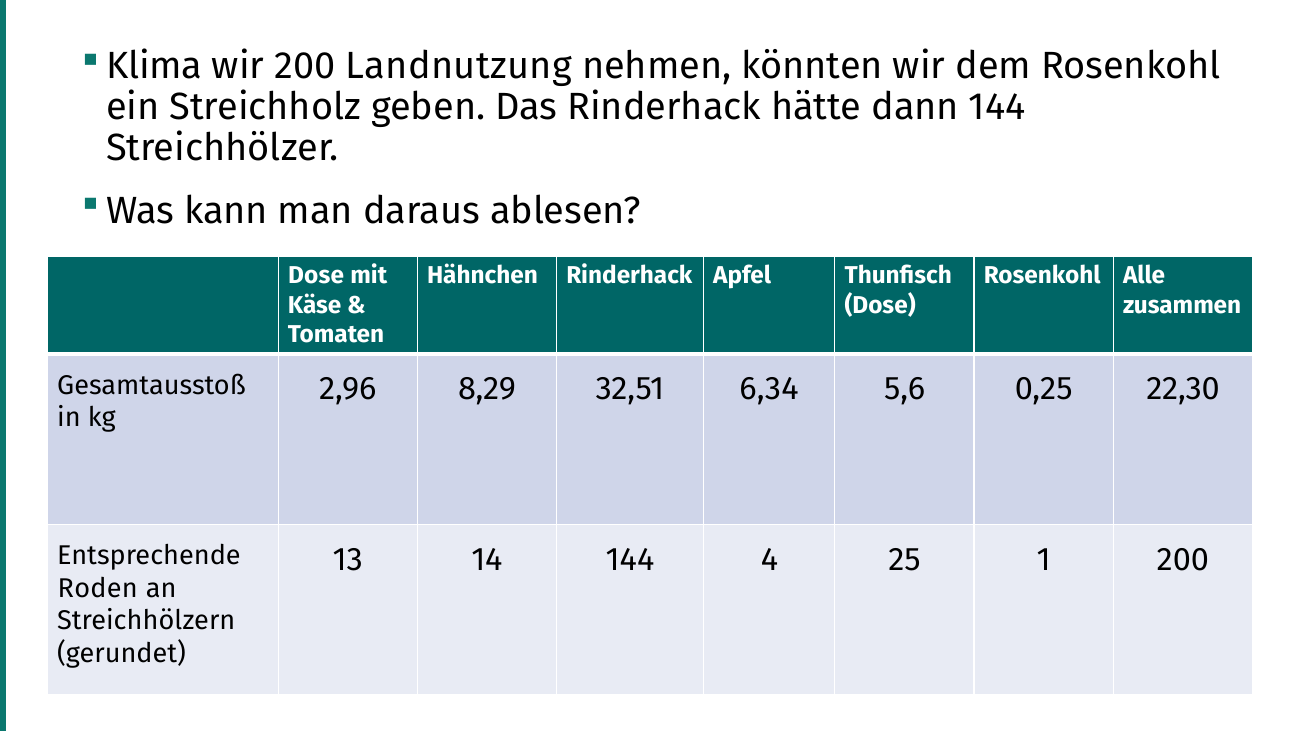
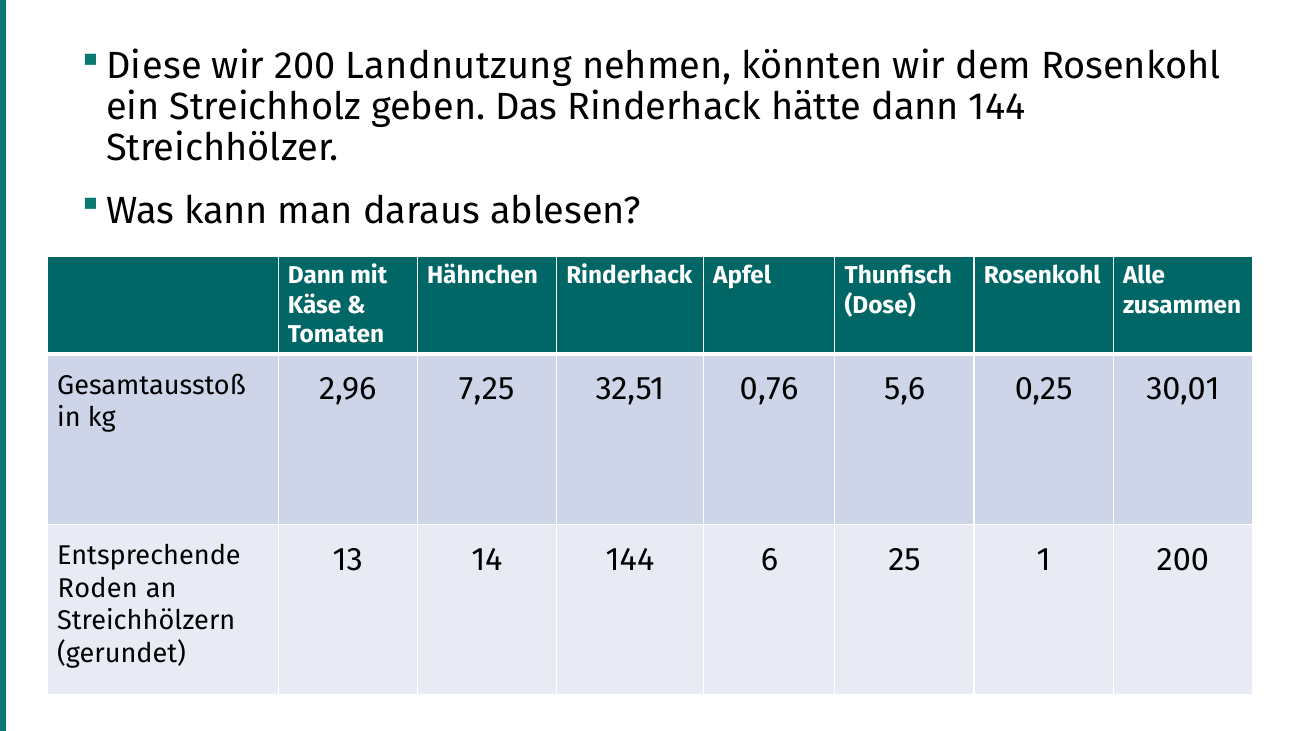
Klima: Klima -> Diese (154, 66)
Dose: Dose -> Dann (316, 276)
8,29: 8,29 -> 7,25 (487, 389)
6,34: 6,34 -> 0,76 (769, 389)
22,30: 22,30 -> 30,01 (1183, 389)
4: 4 -> 6 (769, 559)
